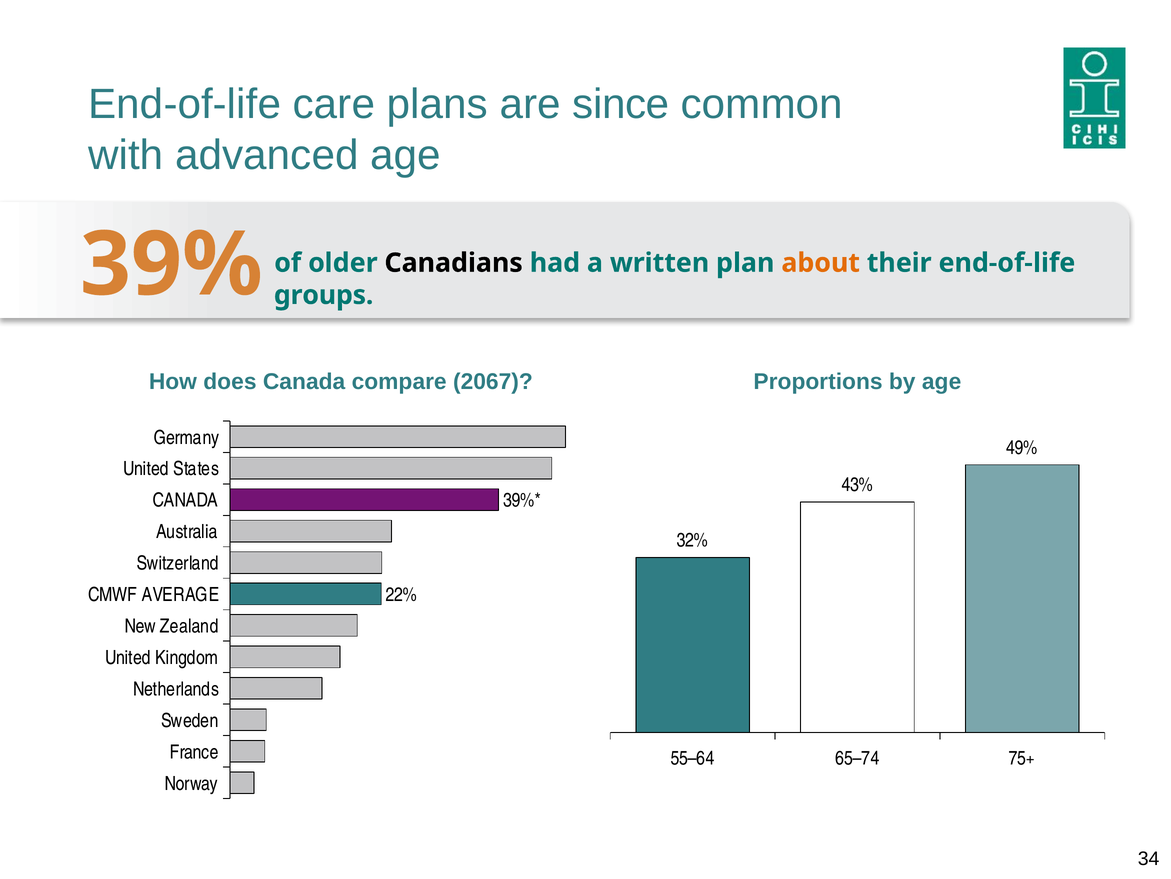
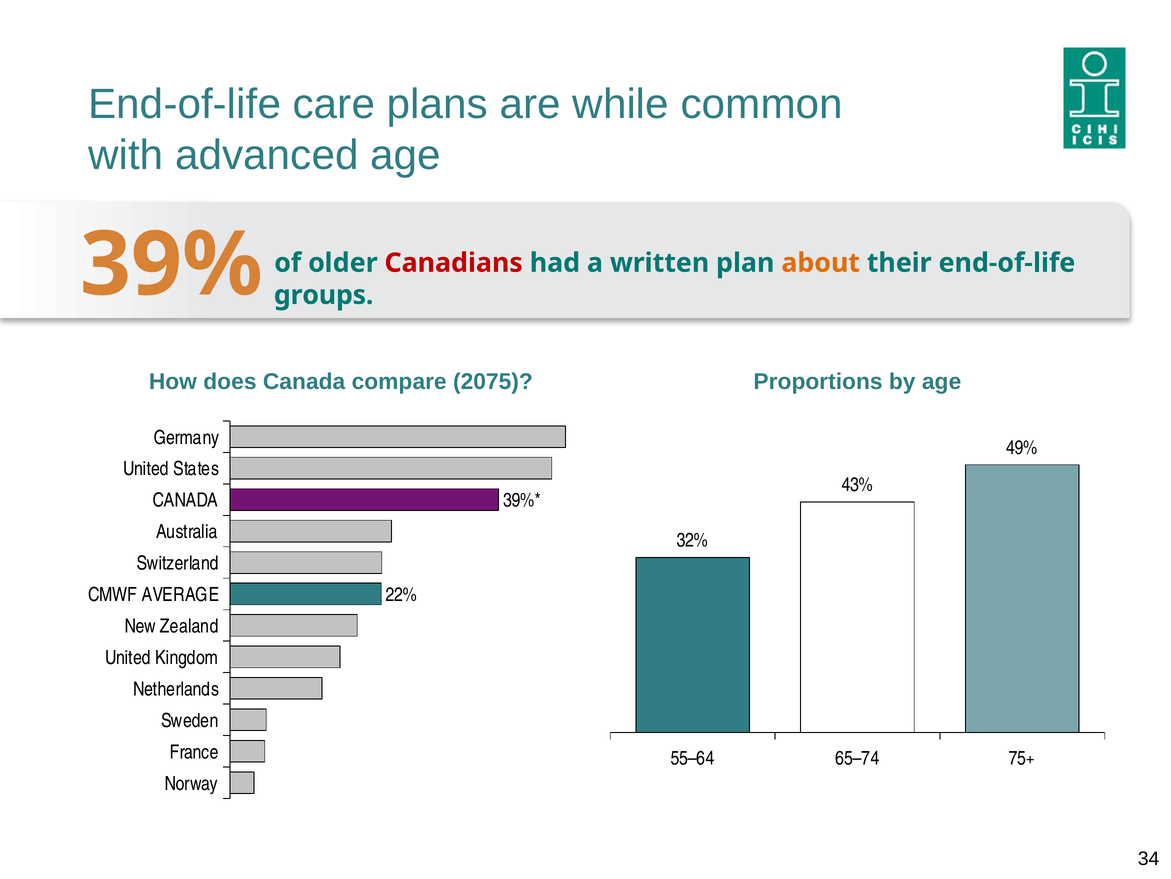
since: since -> while (621, 104)
Canadians colour: black -> red (454, 263)
2067: 2067 -> 2075 (493, 381)
